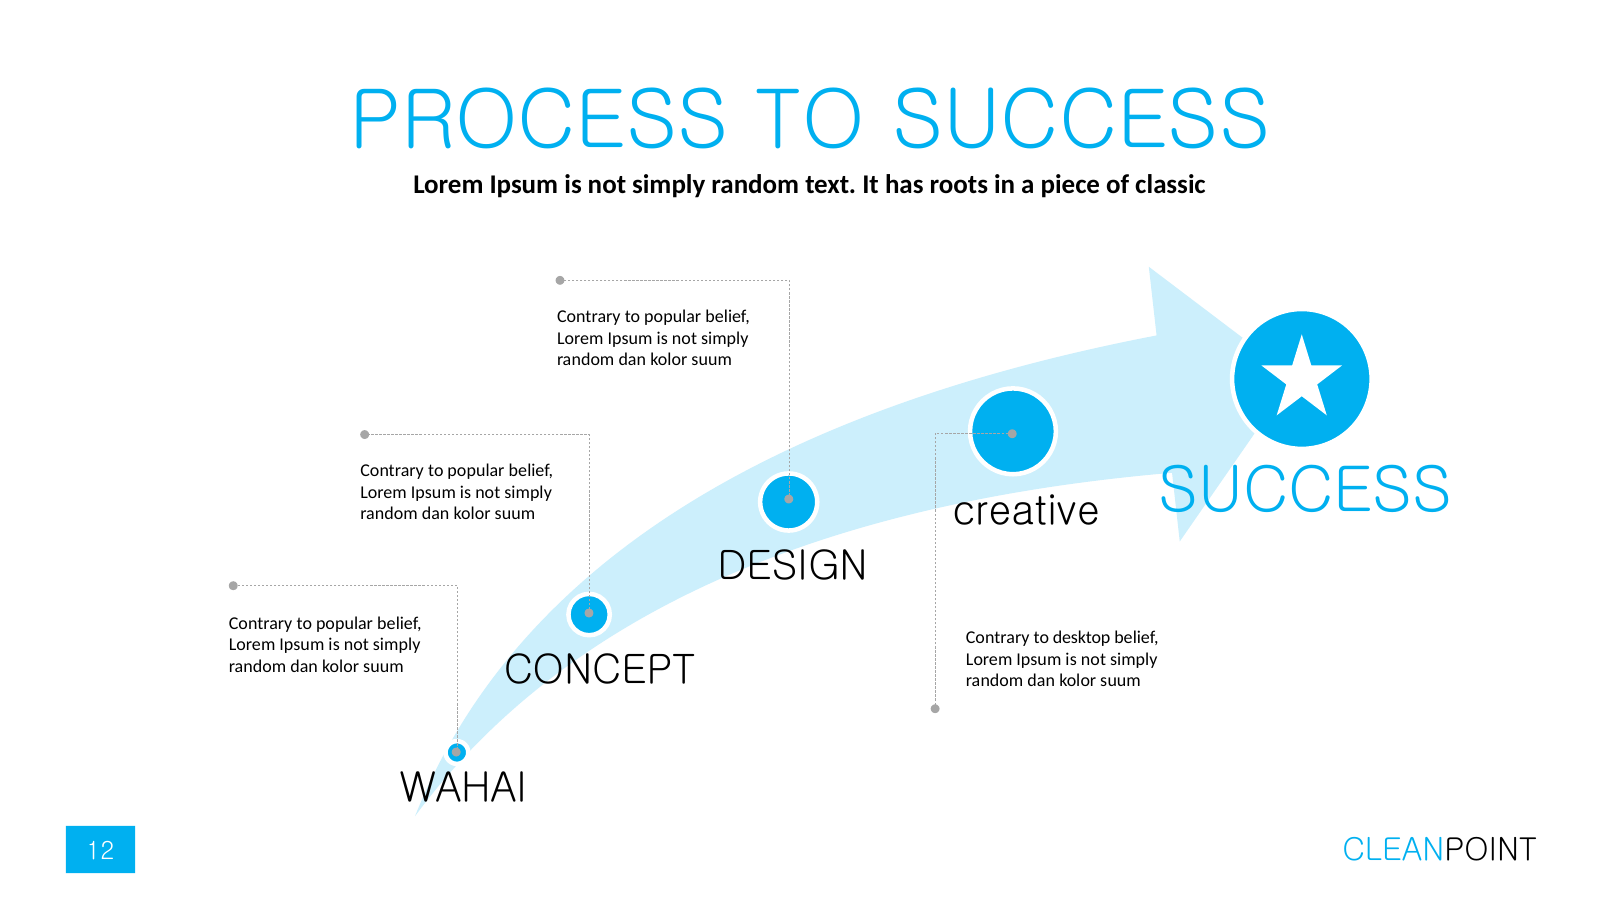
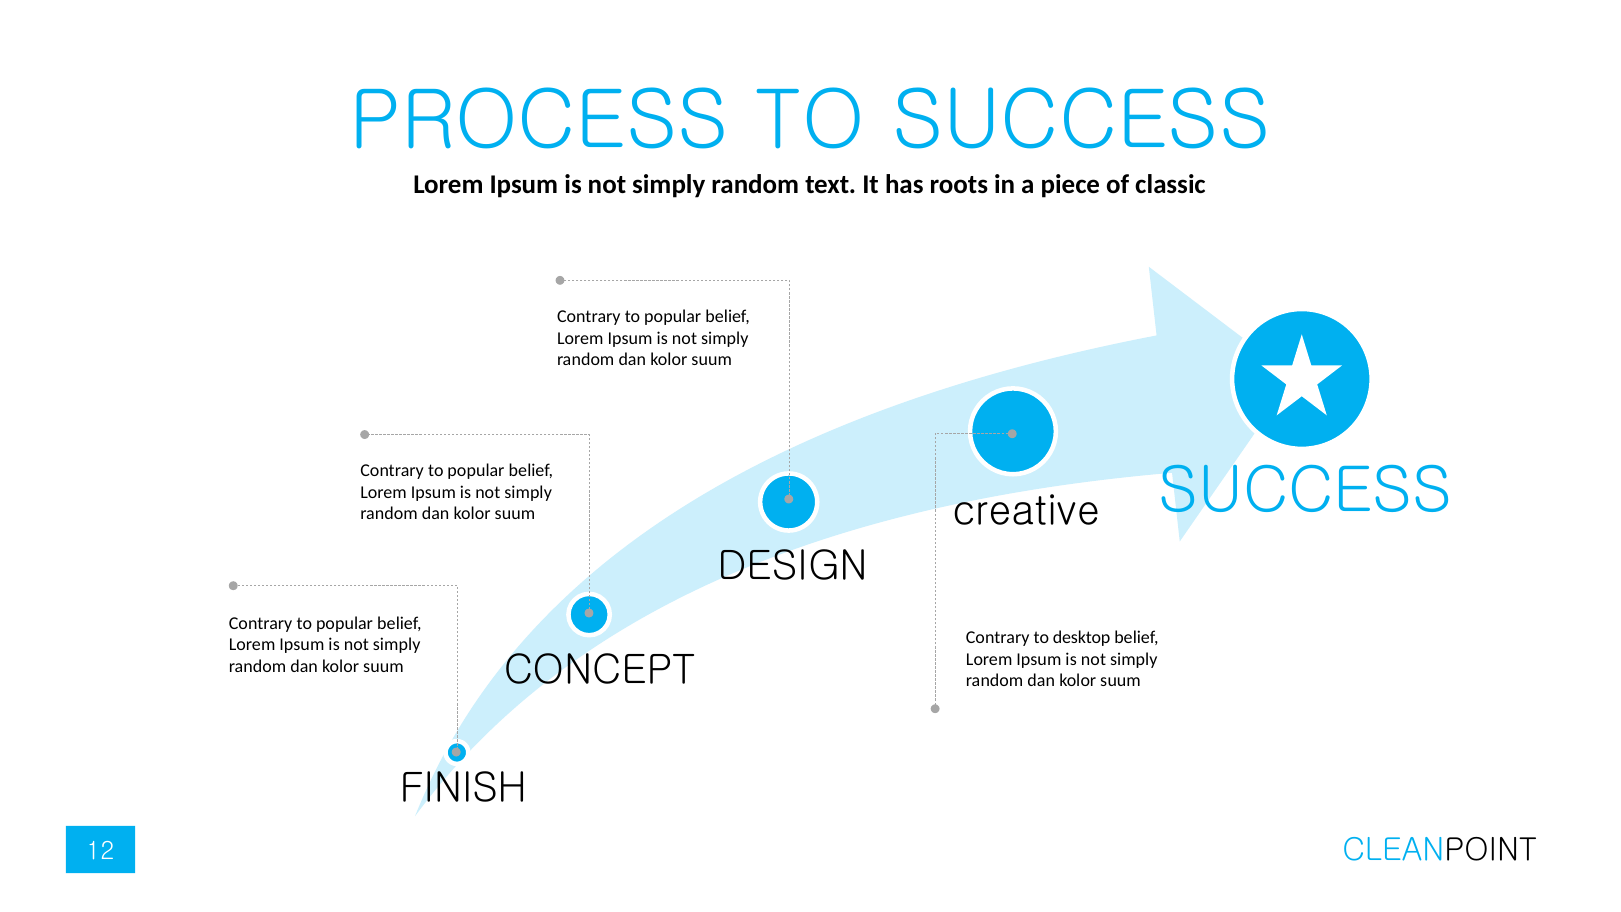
WAHAI: WAHAI -> FINISH (463, 788)
